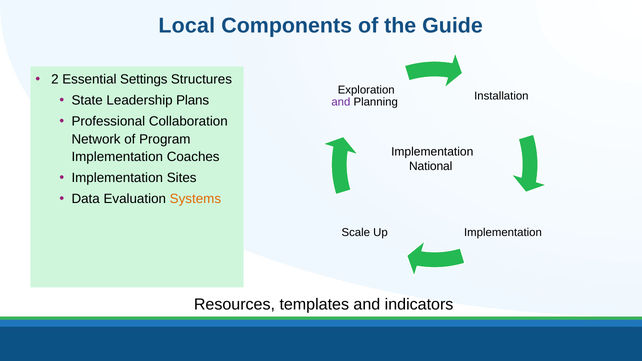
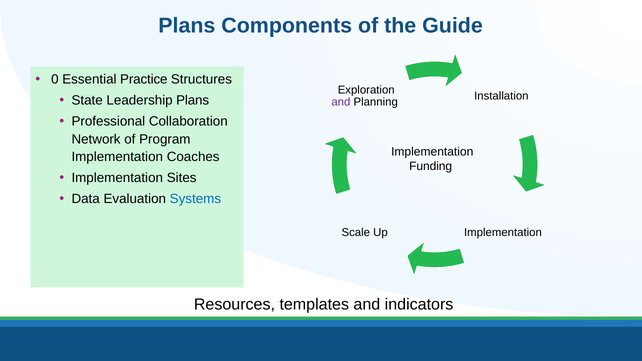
Local: Local -> Plans (187, 26)
2: 2 -> 0 (55, 80)
Settings: Settings -> Practice (144, 80)
National: National -> Funding (431, 166)
Systems colour: orange -> blue (195, 199)
